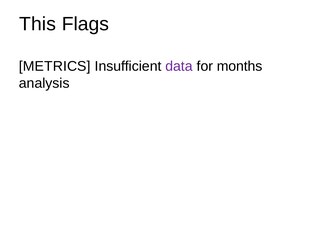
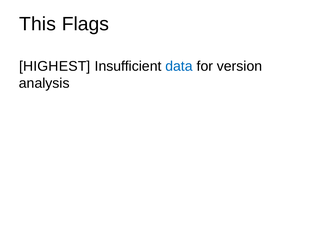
METRICS: METRICS -> HIGHEST (55, 66)
data colour: purple -> blue (179, 66)
months: months -> version (240, 66)
